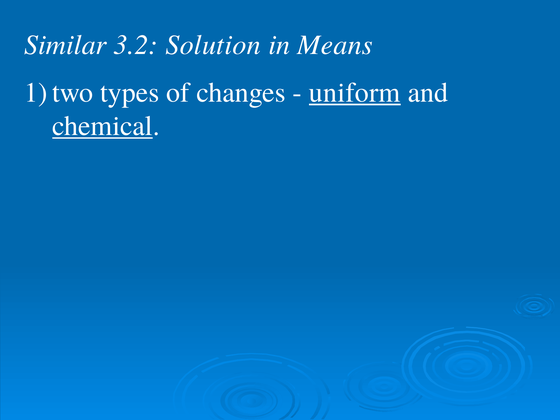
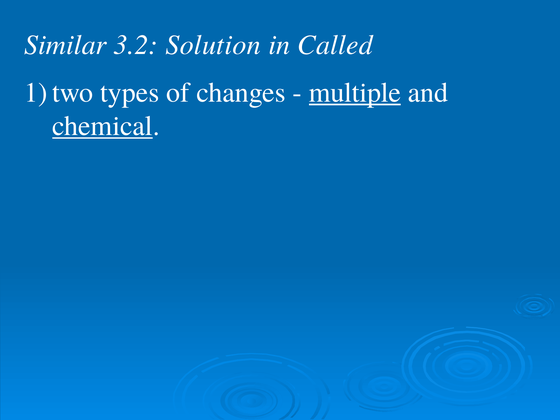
Means: Means -> Called (335, 45)
uniform: uniform -> multiple (355, 92)
